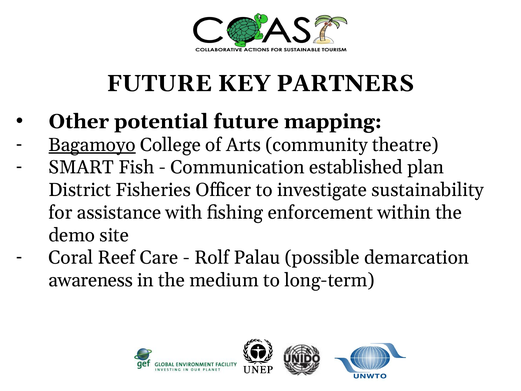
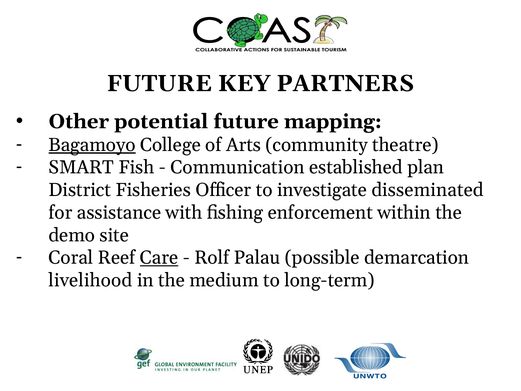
sustainability: sustainability -> disseminated (428, 190)
Care underline: none -> present (159, 258)
awareness: awareness -> livelihood (90, 280)
